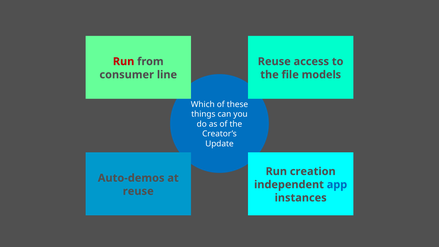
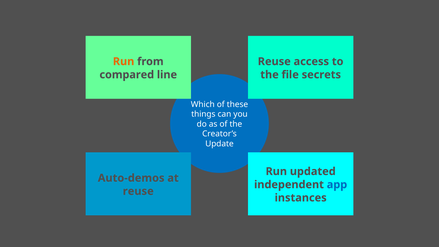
Run colour: red -> orange (124, 61)
consumer: consumer -> compared (127, 75)
models: models -> secrets (321, 75)
creation: creation -> updated (313, 171)
